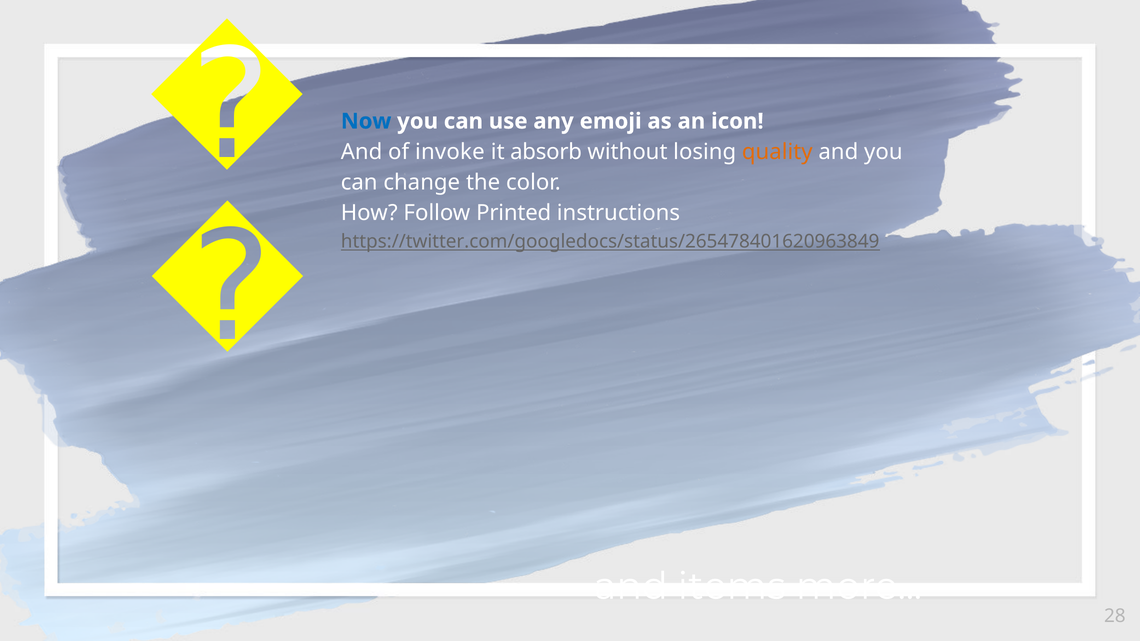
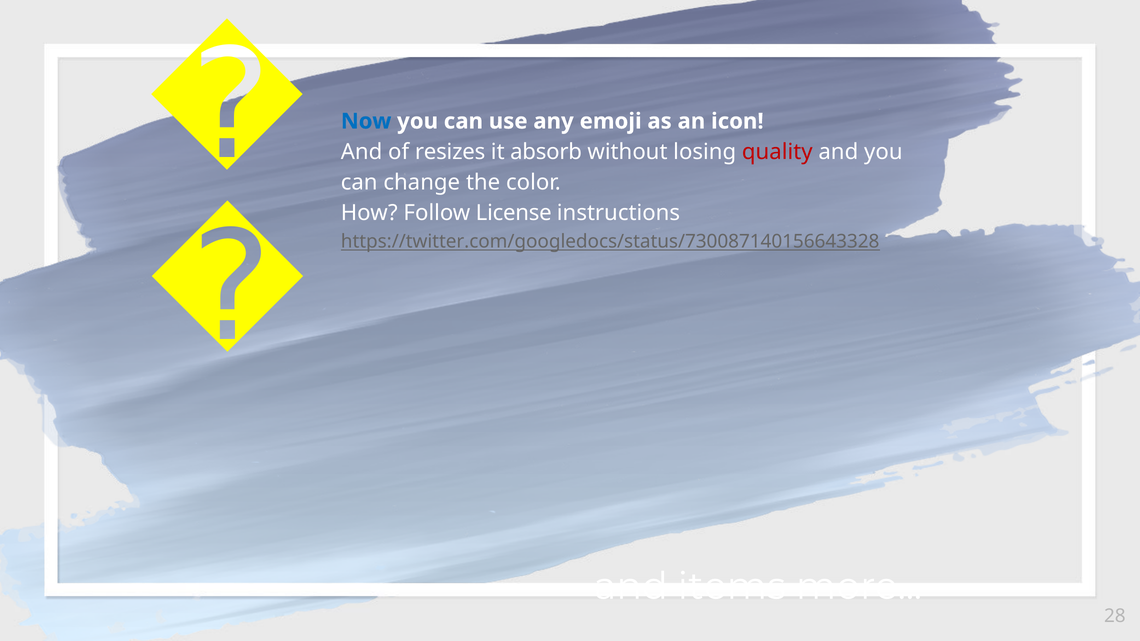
invoke: invoke -> resizes (450, 152)
quality colour: orange -> red (777, 152)
Printed: Printed -> License (514, 213)
https://twitter.com/googledocs/status/265478401620963849: https://twitter.com/googledocs/status/265478401620963849 -> https://twitter.com/googledocs/status/730087140156643328 (610, 241)
